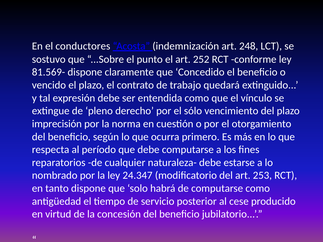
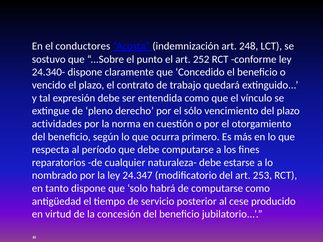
81.569-: 81.569- -> 24.340- (49, 72)
imprecisión: imprecisión -> actividades (57, 124)
